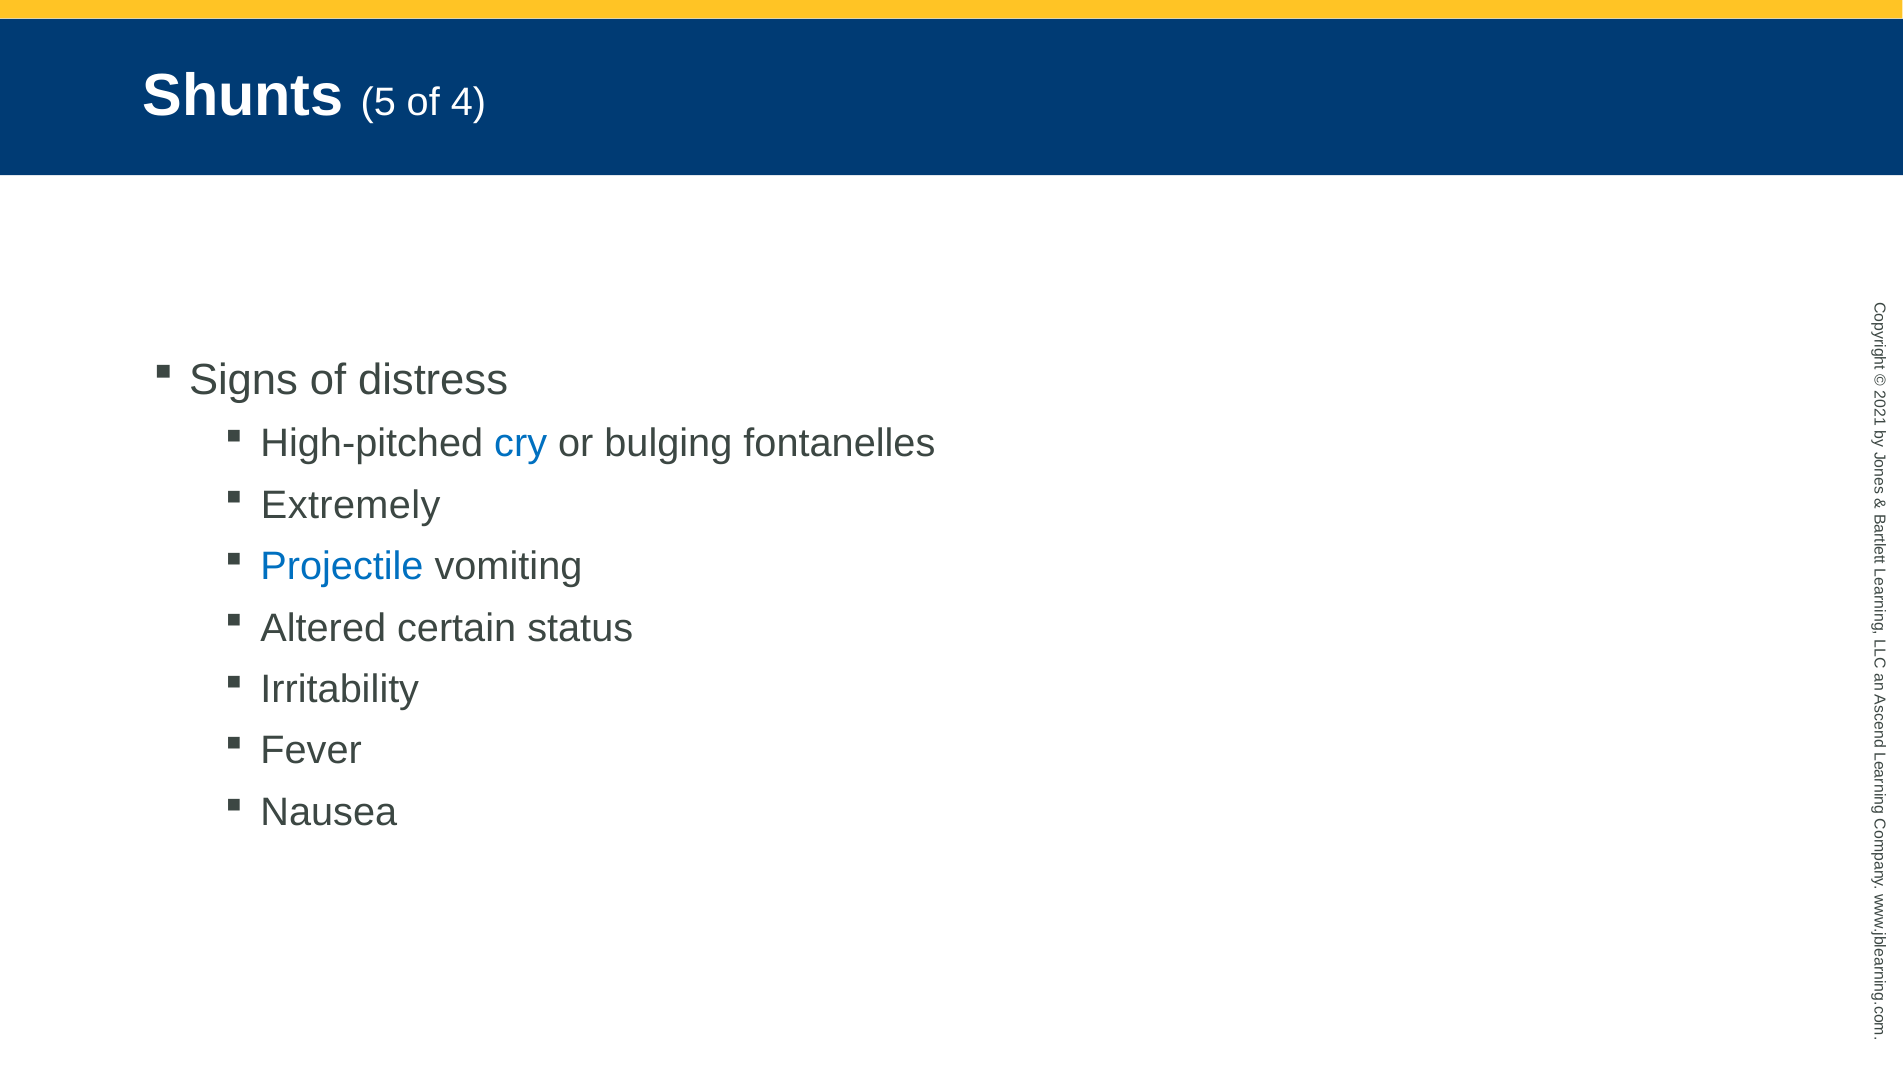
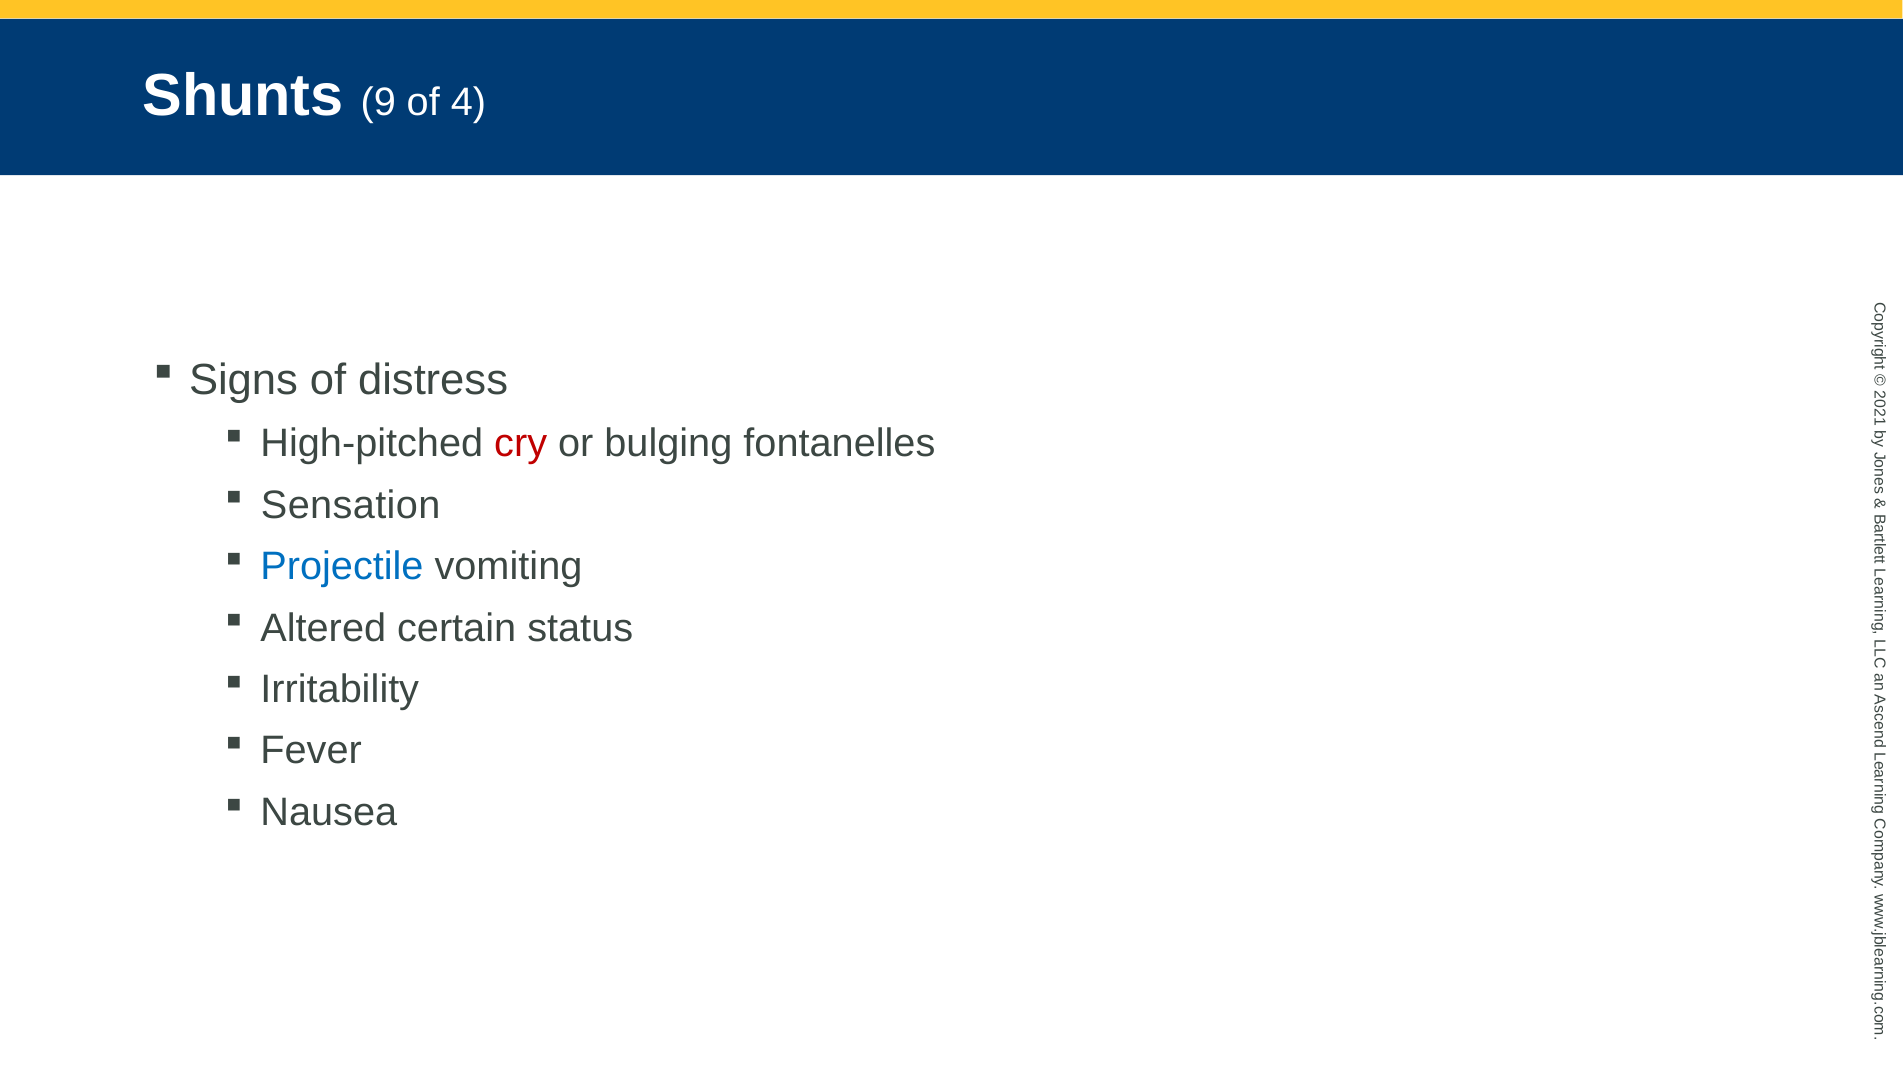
5: 5 -> 9 (378, 102)
cry colour: blue -> red (521, 444)
Extremely: Extremely -> Sensation (351, 505)
